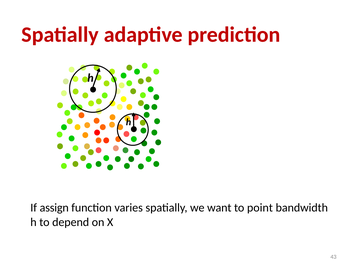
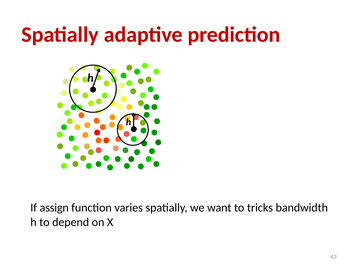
point: point -> tricks (260, 207)
